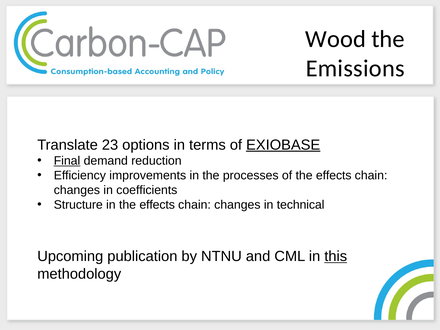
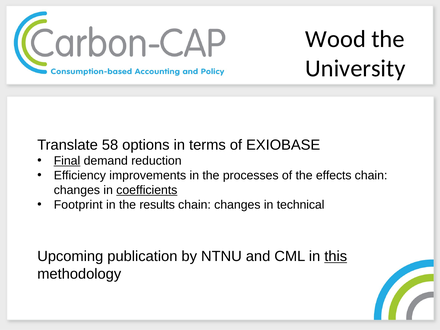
Emissions: Emissions -> University (355, 69)
23: 23 -> 58 (110, 145)
EXIOBASE underline: present -> none (283, 145)
coefficients underline: none -> present (147, 190)
Structure: Structure -> Footprint (78, 205)
in the effects: effects -> results (157, 205)
